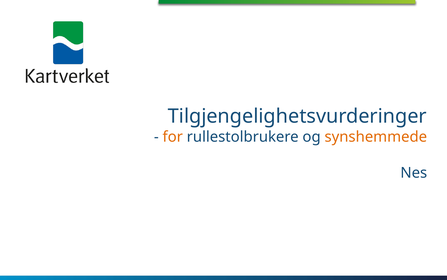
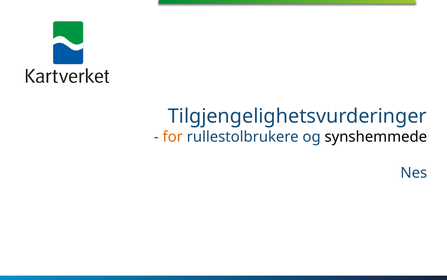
synshemmede colour: orange -> black (376, 137)
